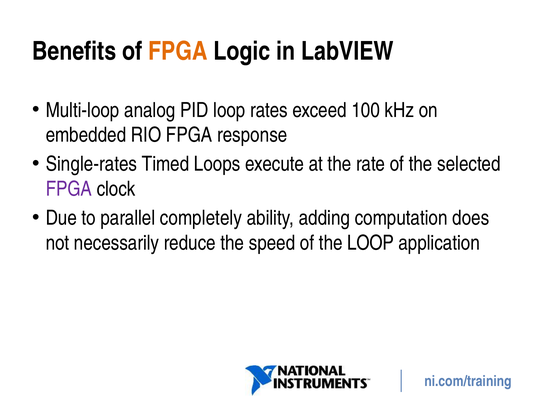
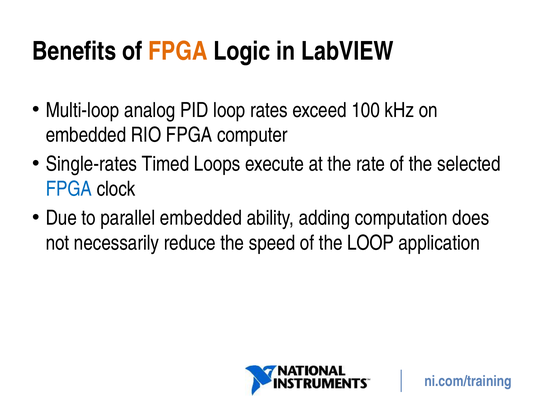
response: response -> computer (252, 135)
FPGA colour: purple -> blue (69, 189)
parallel completely: completely -> embedded (201, 218)
